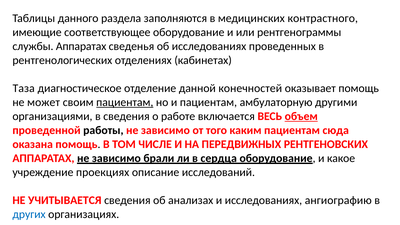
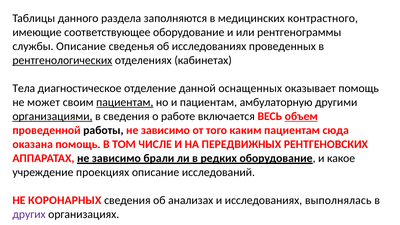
службы Аппаратах: Аппаратах -> Описание (81, 46)
рентгенологических underline: none -> present (62, 60)
Таза: Таза -> Тела (24, 88)
конечностей: конечностей -> оснащенных (250, 88)
организациями underline: none -> present (52, 116)
сердца: сердца -> редких (219, 158)
УЧИТЫВАЕТСЯ: УЧИТЫВАЕТСЯ -> КОРОНАРНЫХ (65, 200)
ангиографию: ангиографию -> выполнялась (338, 200)
других colour: blue -> purple (29, 214)
